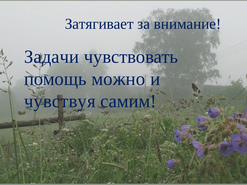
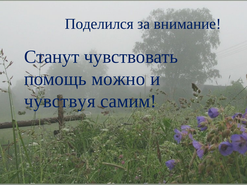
Затягивает: Затягивает -> Поделился (99, 24)
Задачи: Задачи -> Станут (52, 57)
